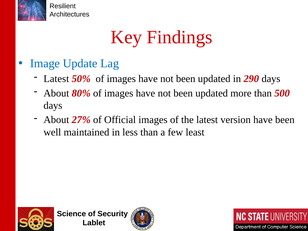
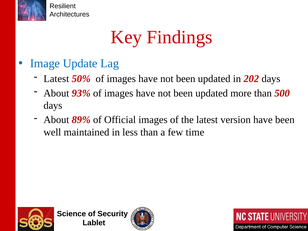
290: 290 -> 202 (251, 79)
80%: 80% -> 93% (81, 93)
27%: 27% -> 89% (81, 120)
least: least -> time (195, 132)
